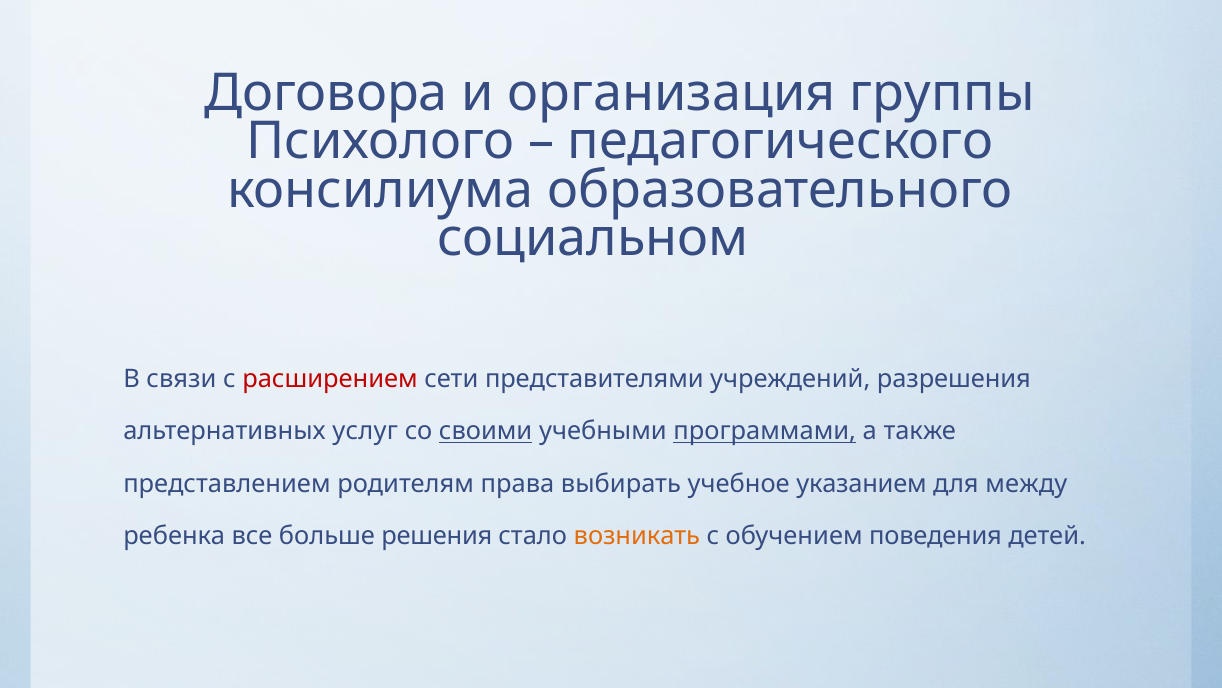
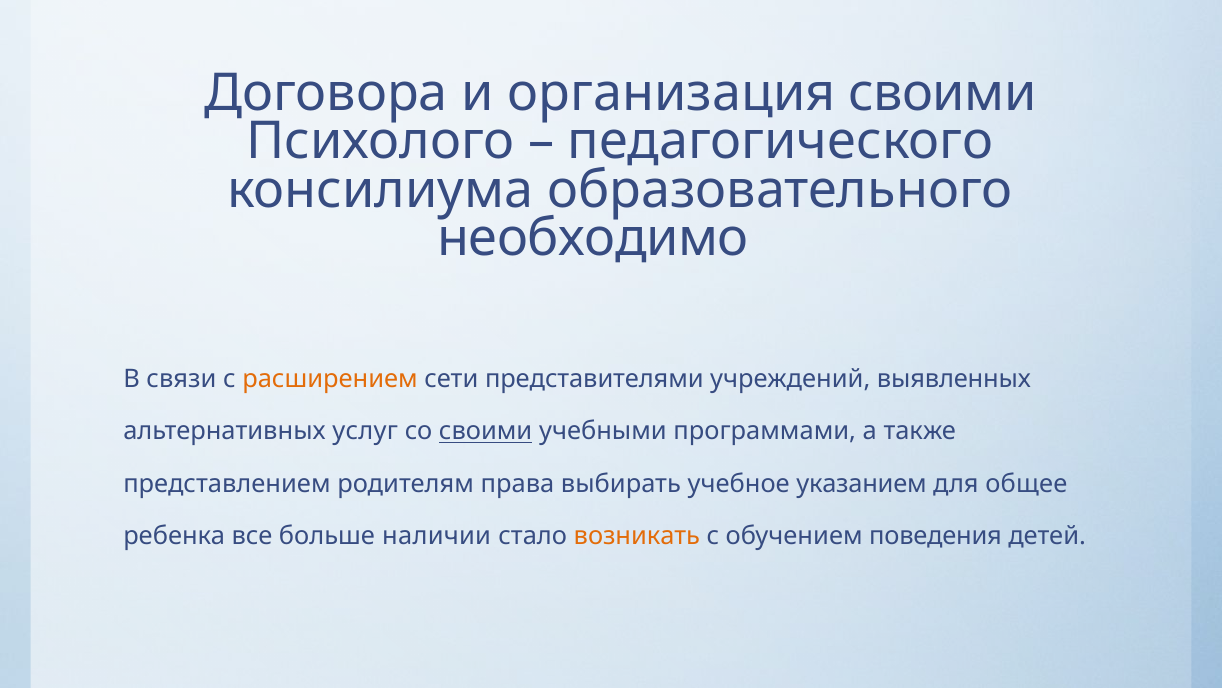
организация группы: группы -> своими (943, 93)
социальном: социальном -> необходимо (593, 239)
расширением colour: red -> orange (330, 379)
разрешения: разрешения -> выявленных (954, 379)
программами underline: present -> none (765, 431)
между: между -> общее (1026, 483)
решения: решения -> наличии (437, 536)
